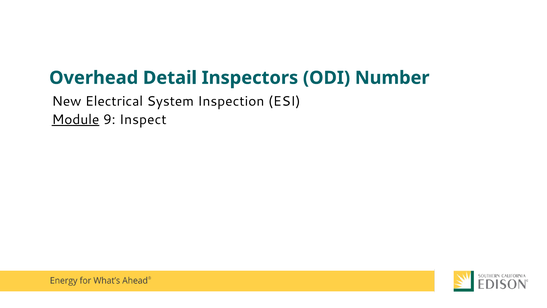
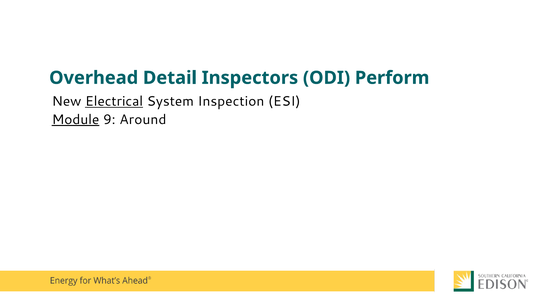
Number: Number -> Perform (392, 78)
Electrical underline: none -> present (114, 101)
Inspect: Inspect -> Around (143, 119)
